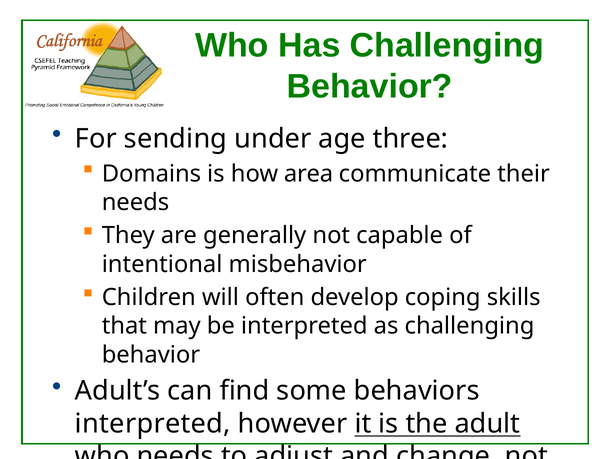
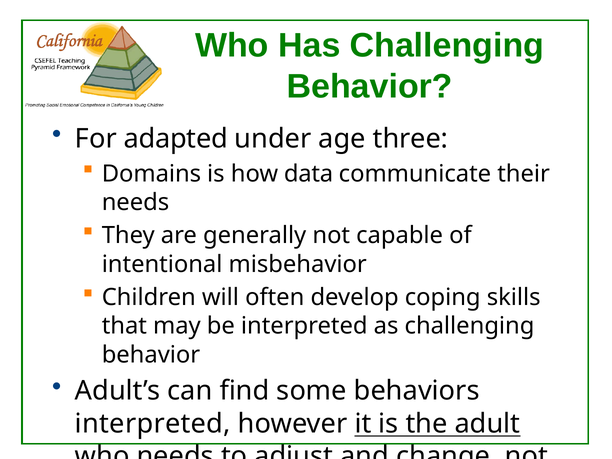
sending: sending -> adapted (176, 139)
area: area -> data (309, 174)
